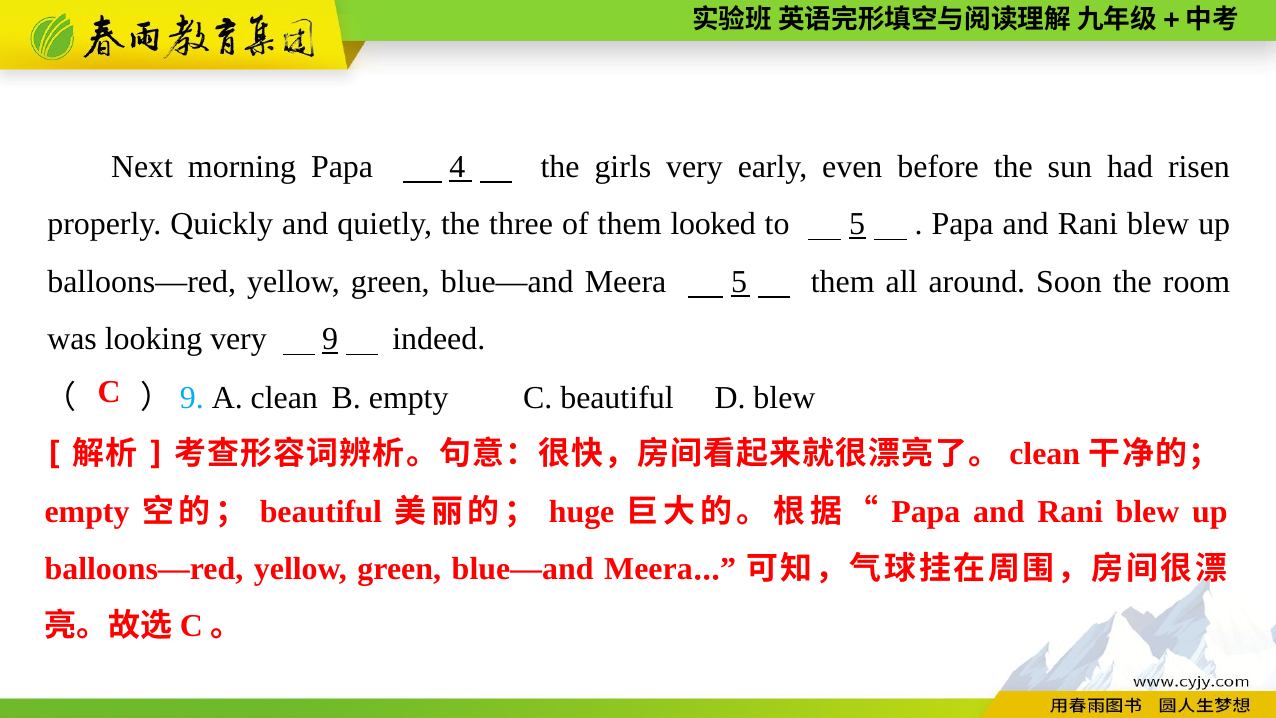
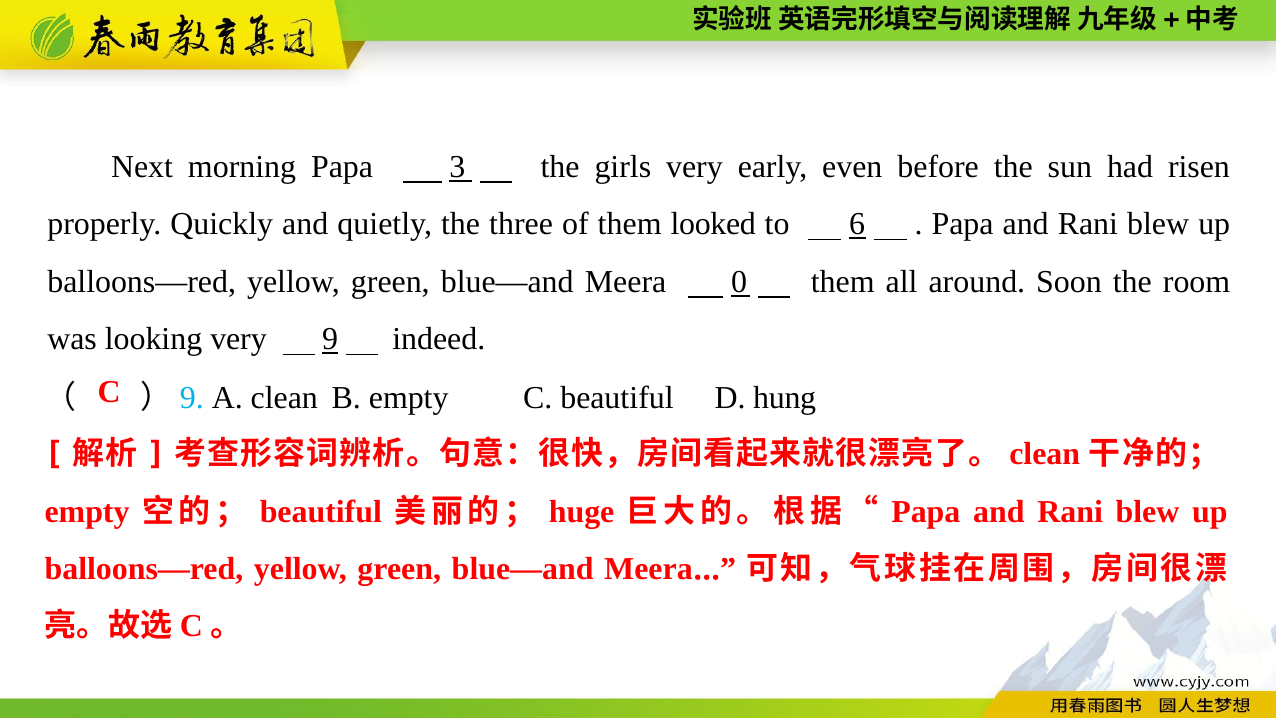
4: 4 -> 3 (457, 167)
to 5: 5 -> 6 (857, 224)
Meera 5: 5 -> 0 (739, 282)
D blew: blew -> hung (785, 398)
